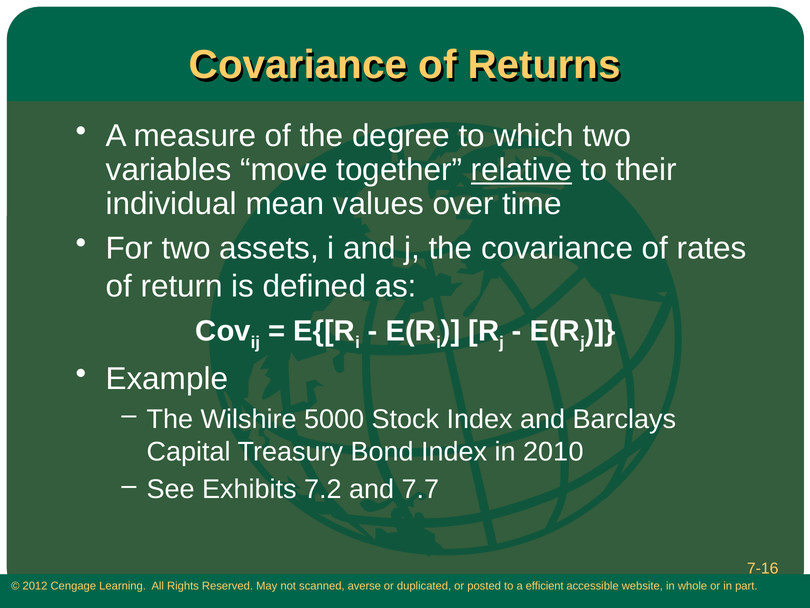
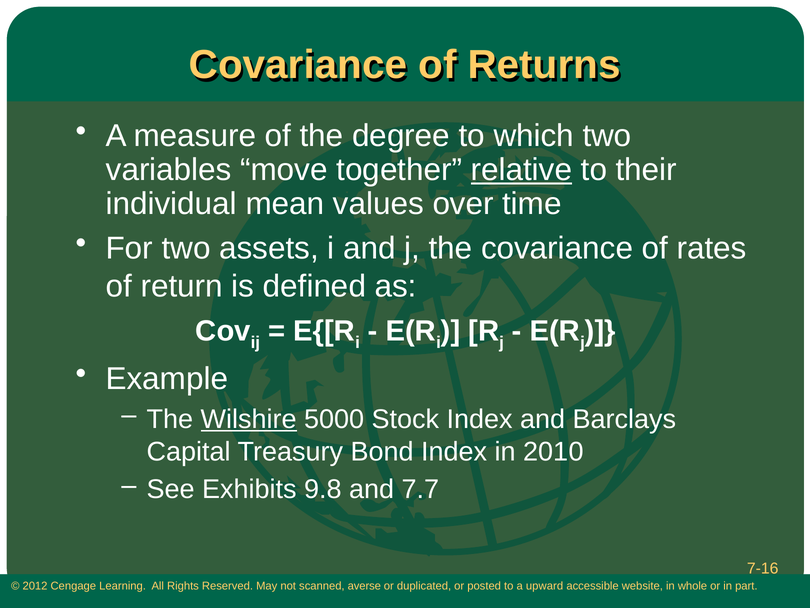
Wilshire underline: none -> present (249, 419)
7.2: 7.2 -> 9.8 (323, 489)
efficient: efficient -> upward (545, 585)
